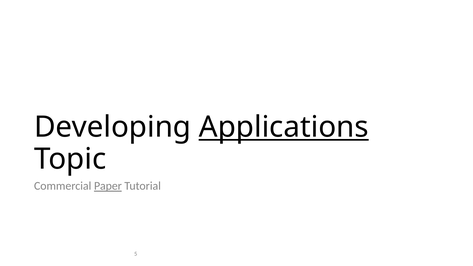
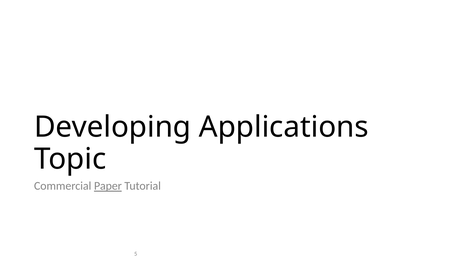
Applications underline: present -> none (284, 127)
